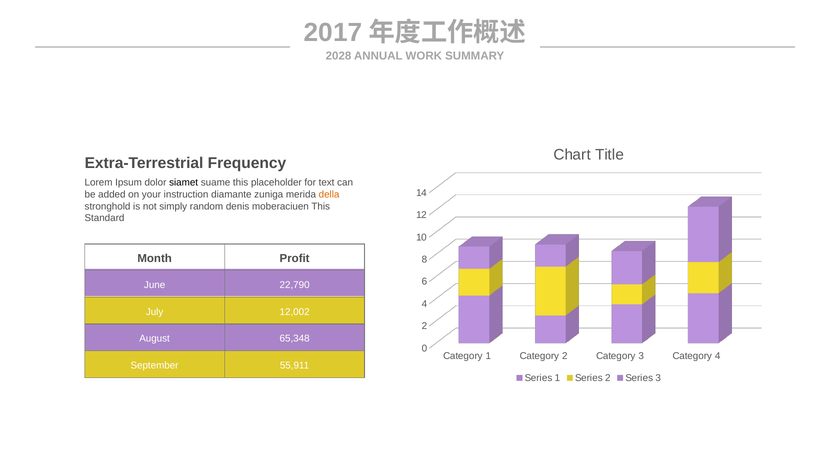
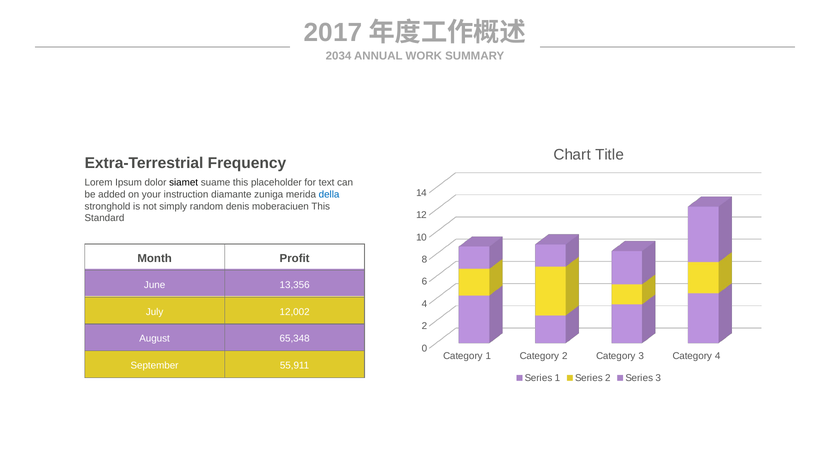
2028: 2028 -> 2034 (339, 56)
della colour: orange -> blue (329, 194)
22,790: 22,790 -> 13,356 (295, 285)
